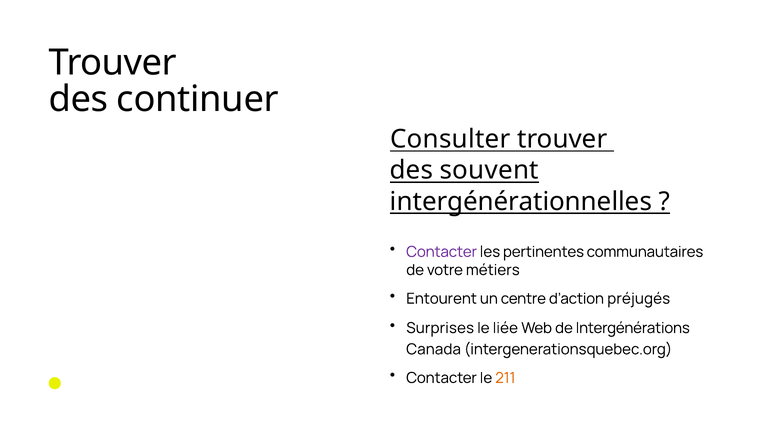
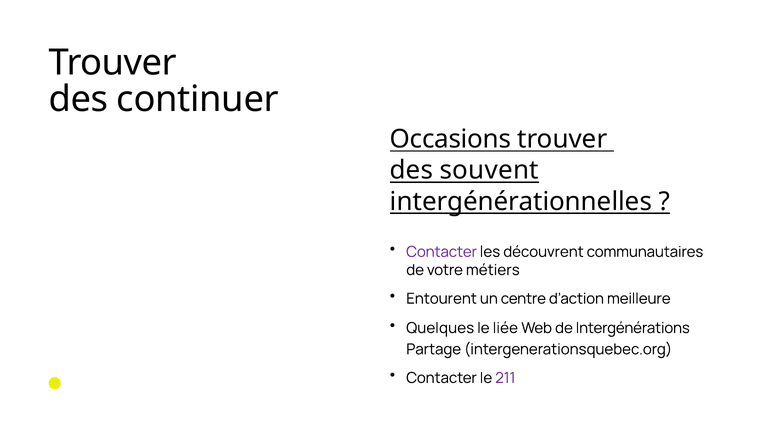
Consulter: Consulter -> Occasions (450, 139)
pertinentes: pertinentes -> découvrent (543, 252)
préjugés: préjugés -> meilleure (639, 299)
Surprises: Surprises -> Quelques (440, 328)
Canada: Canada -> Partage (434, 349)
211 colour: orange -> purple (505, 378)
